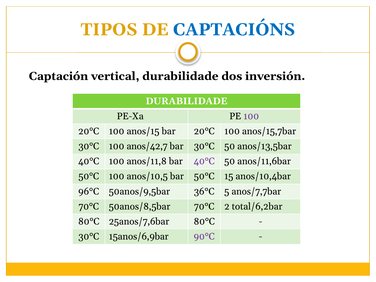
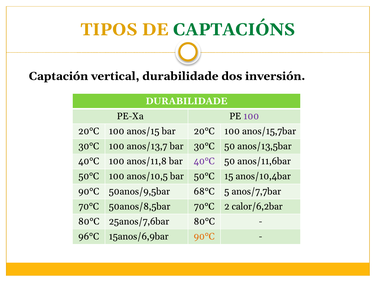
CAPTACIÓNS colour: blue -> green (234, 30)
anos/42,7: anos/42,7 -> anos/13,7 (147, 146)
96°C: 96°C -> 90°C (89, 191)
36°C: 36°C -> 68°C (204, 191)
total/6,2bar: total/6,2bar -> calor/6,2bar (257, 206)
30°C: 30°C -> 96°C (89, 237)
90°C colour: purple -> orange (204, 237)
